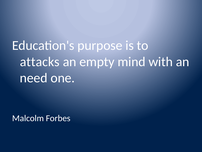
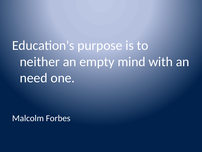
attacks: attacks -> neither (40, 62)
